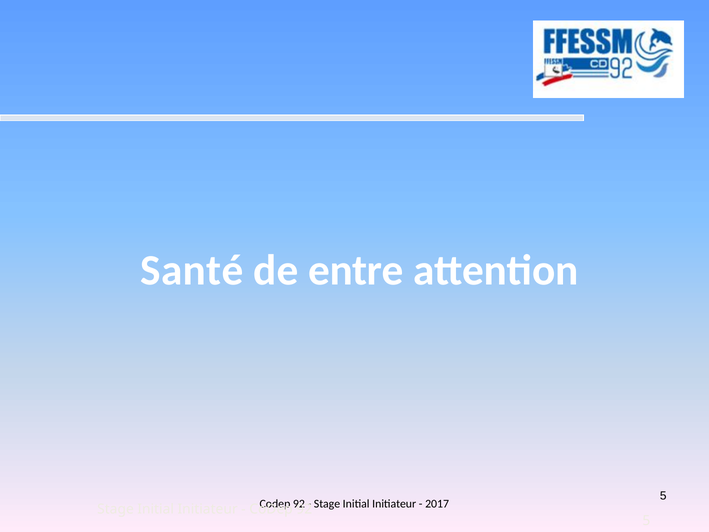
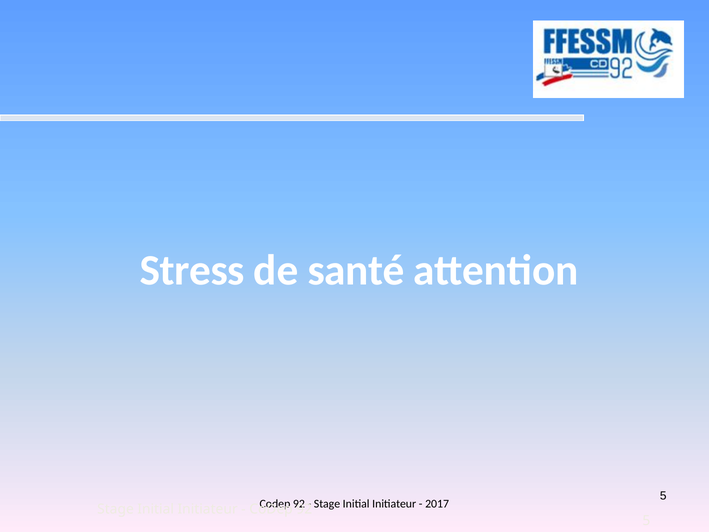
Santé: Santé -> Stress (192, 270)
entre: entre -> santé (356, 270)
